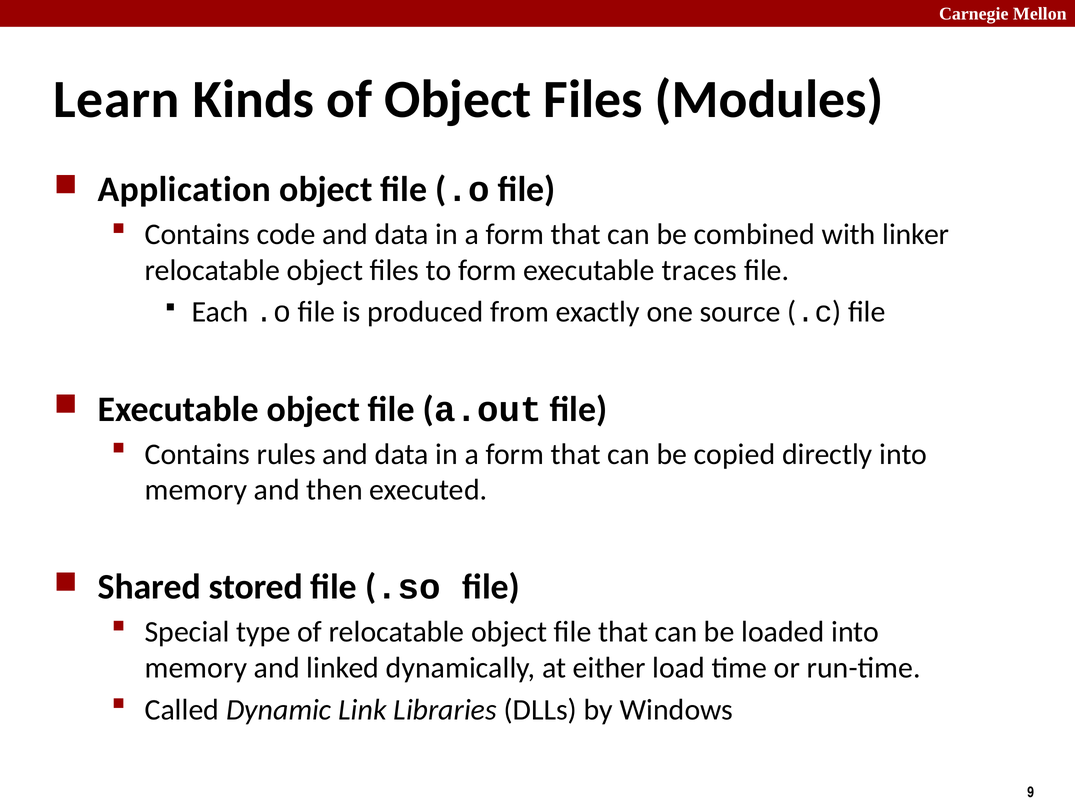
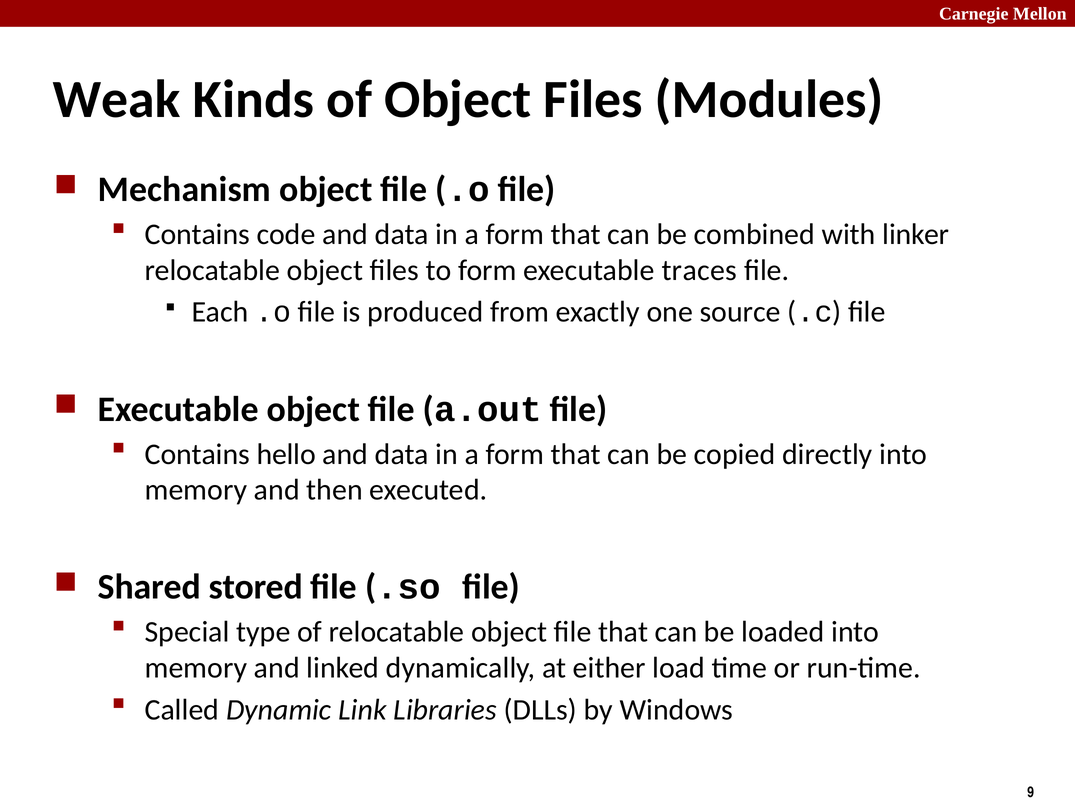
Learn: Learn -> Weak (117, 100)
Application: Application -> Mechanism (184, 190)
rules: rules -> hello (286, 454)
